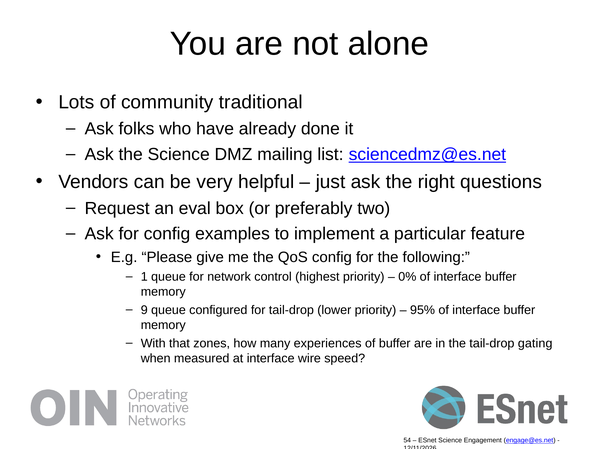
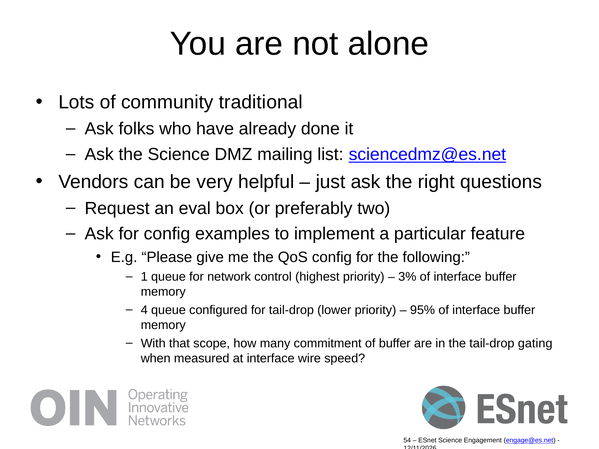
0%: 0% -> 3% (407, 277)
9: 9 -> 4 (144, 310)
zones: zones -> scope (212, 343)
experiences: experiences -> commitment (328, 343)
